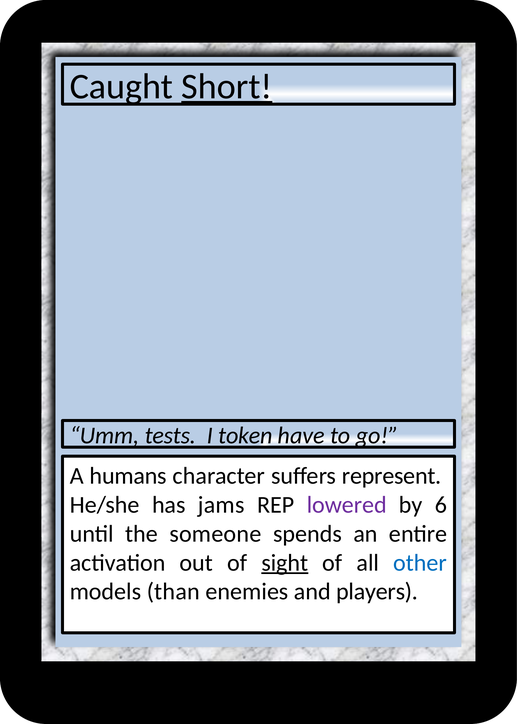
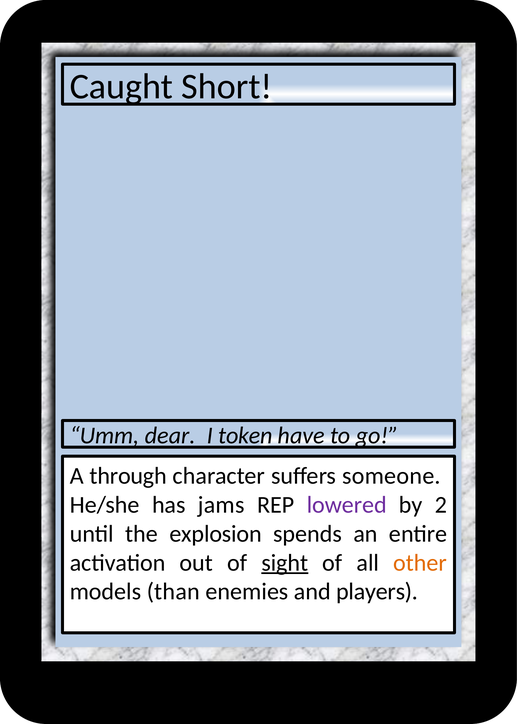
Short underline: present -> none (227, 87)
tests: tests -> dear (170, 435)
humans: humans -> through (128, 476)
represent: represent -> someone (391, 476)
6: 6 -> 2 (441, 505)
someone: someone -> explosion (216, 534)
other colour: blue -> orange (420, 563)
